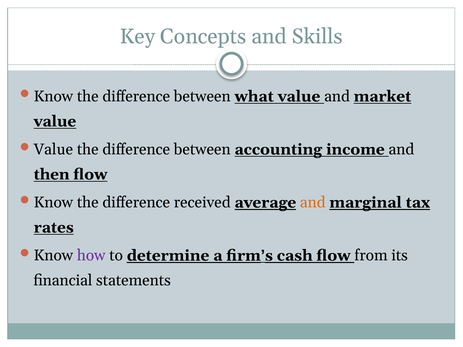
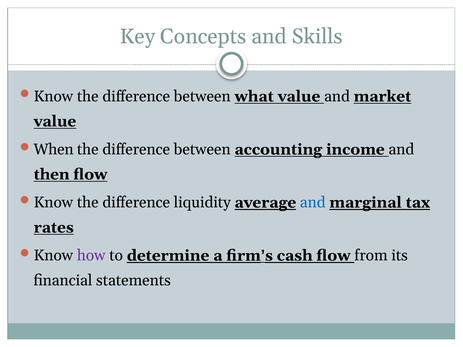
Value: Value -> When (54, 150)
received: received -> liquidity (202, 203)
and colour: orange -> blue (313, 203)
